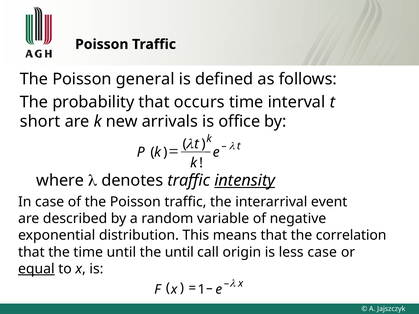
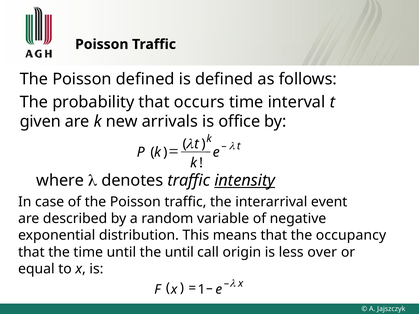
Poisson general: general -> defined (145, 79)
short: short -> given (40, 122)
correlation: correlation -> occupancy (351, 236)
less case: case -> over (322, 252)
equal underline: present -> none (36, 269)
